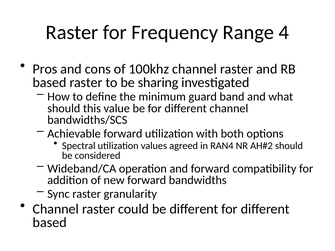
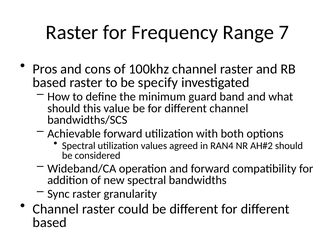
4: 4 -> 7 (284, 32)
sharing: sharing -> specify (158, 82)
new forward: forward -> spectral (147, 180)
